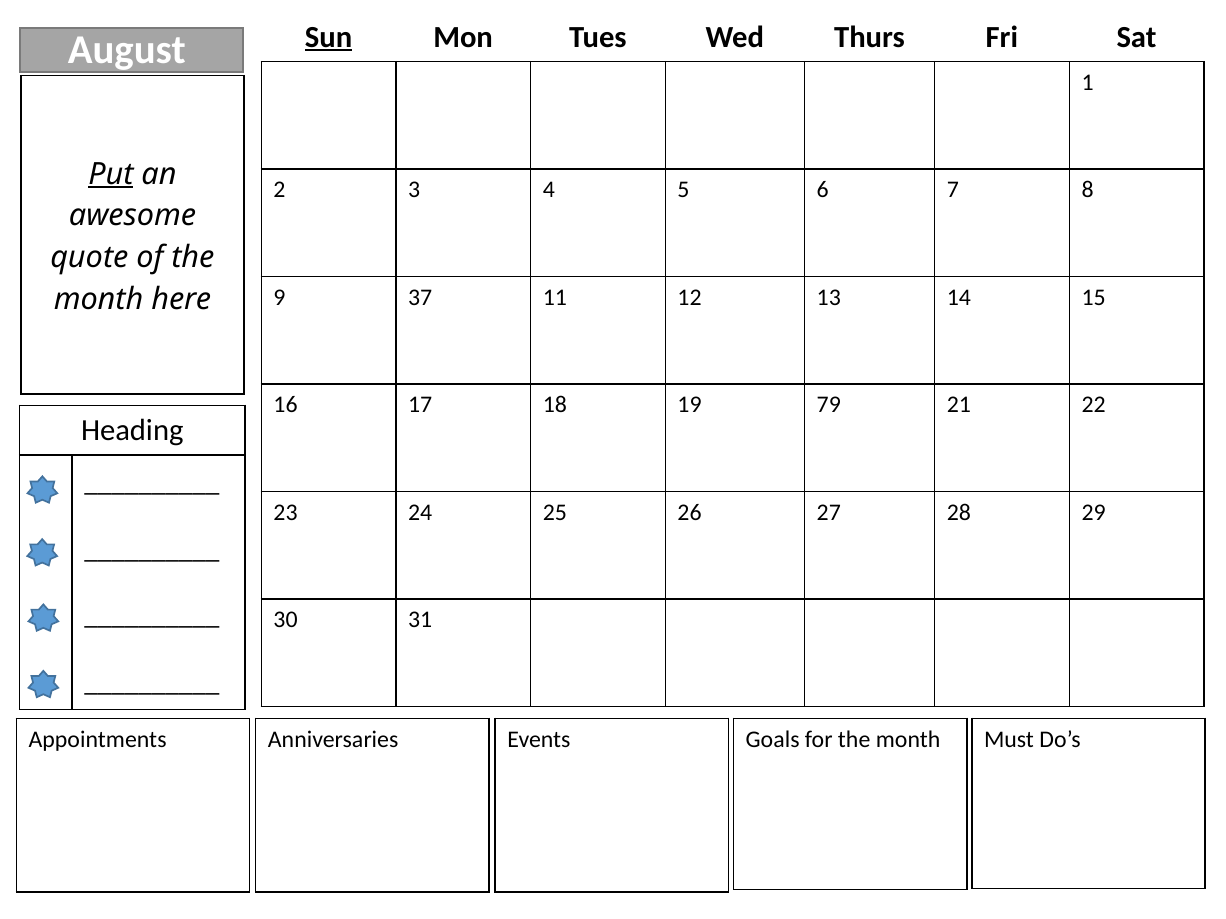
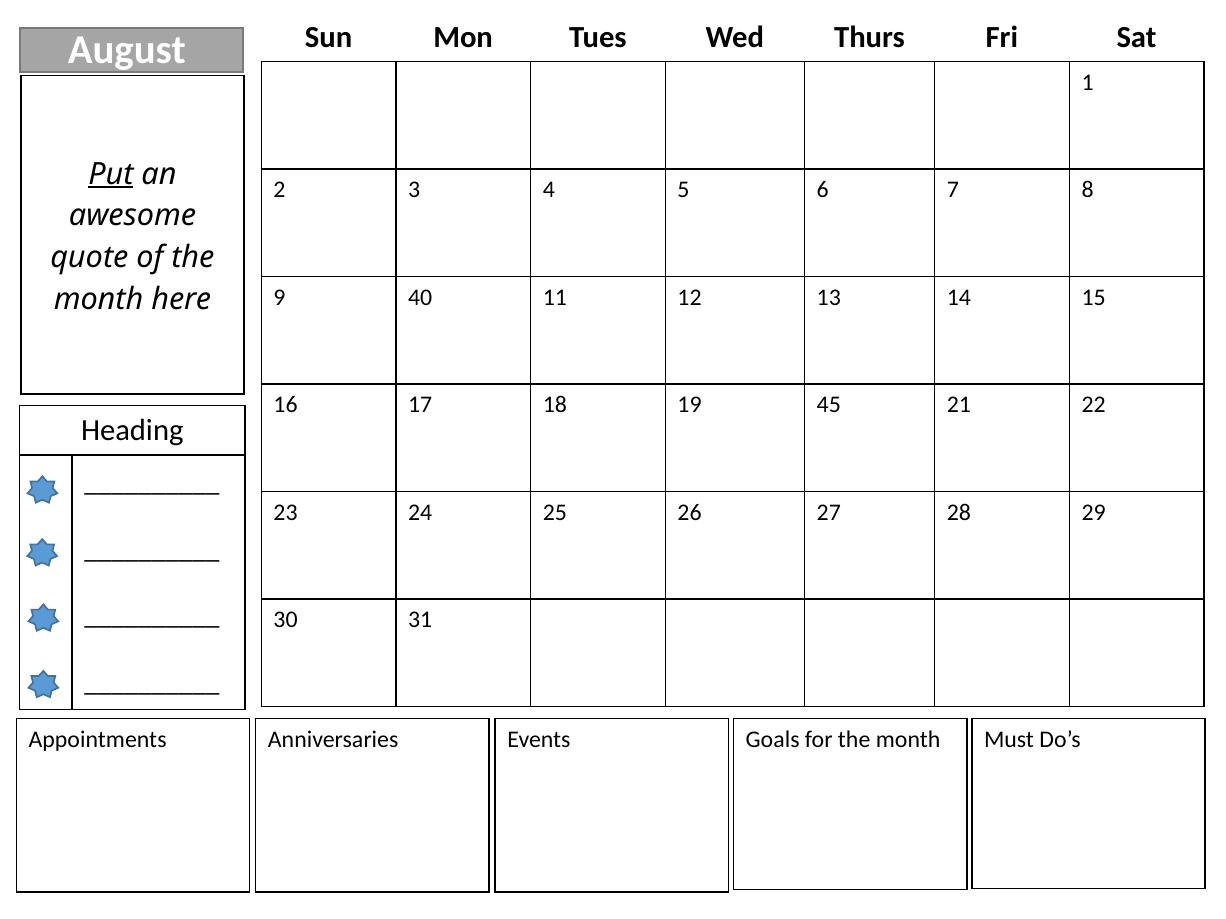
Sun underline: present -> none (329, 37)
37: 37 -> 40 (420, 298)
79: 79 -> 45 (829, 405)
